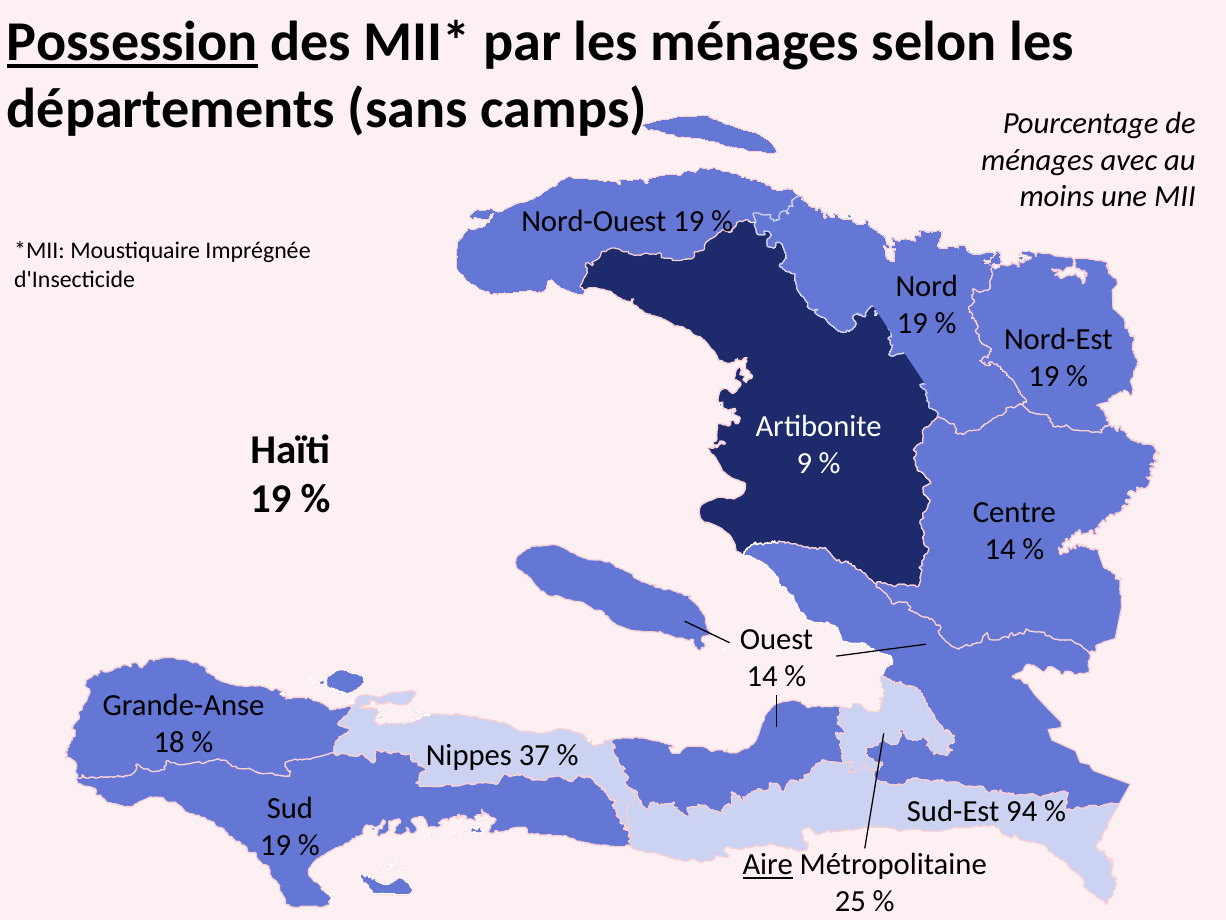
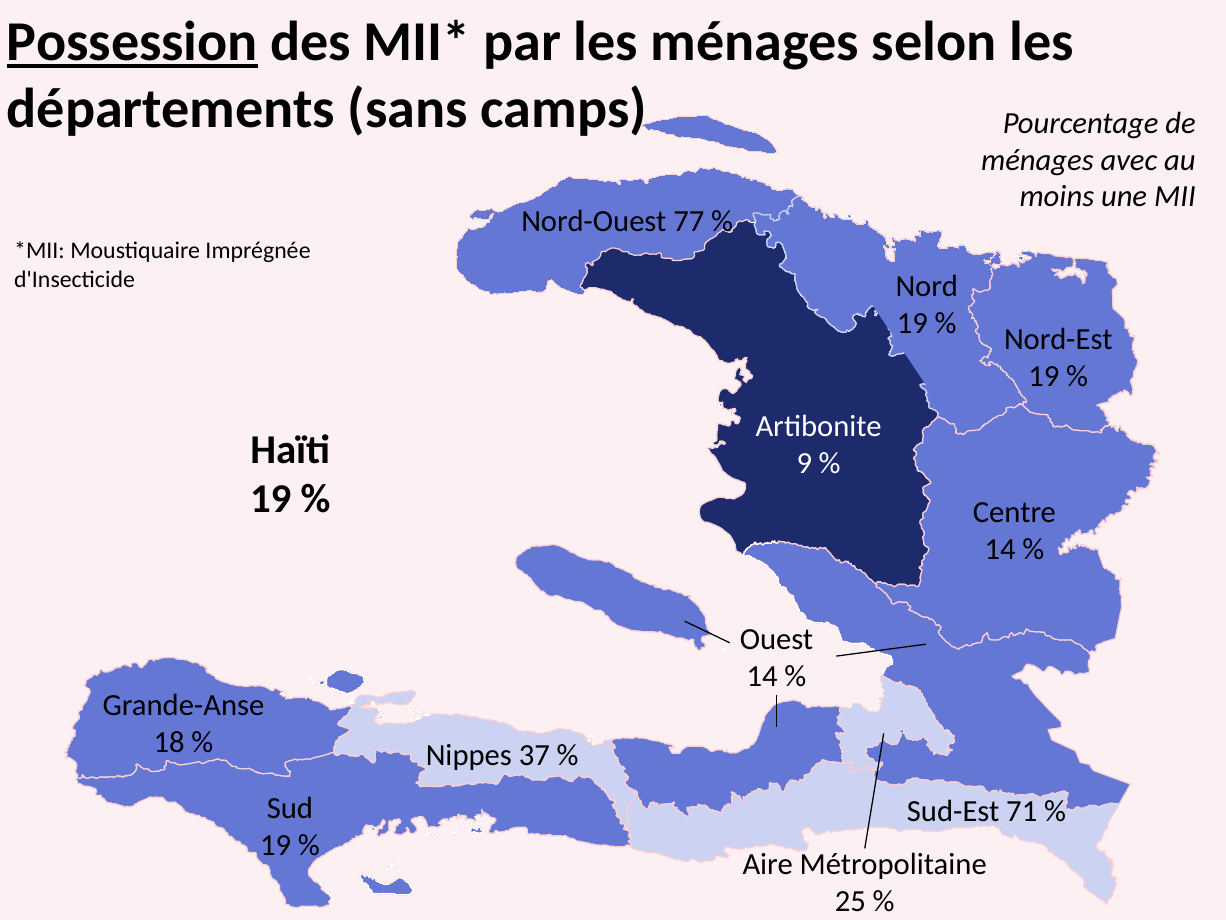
Nord-Ouest 19: 19 -> 77 (689, 221)
94: 94 -> 71 (1022, 811)
Aire underline: present -> none (768, 864)
